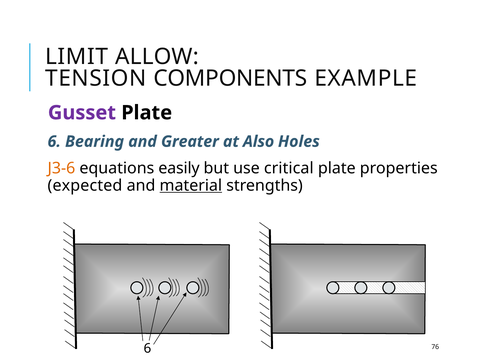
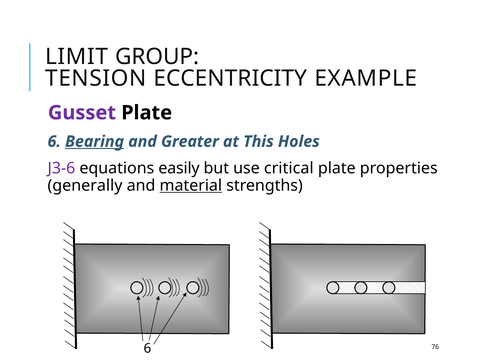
ALLOW: ALLOW -> GROUP (157, 57)
COMPONENTS: COMPONENTS -> ECCENTRICITY (230, 78)
Bearing underline: none -> present (95, 142)
Also: Also -> This (258, 142)
J3-6 colour: orange -> purple (61, 168)
expected: expected -> generally (85, 185)
